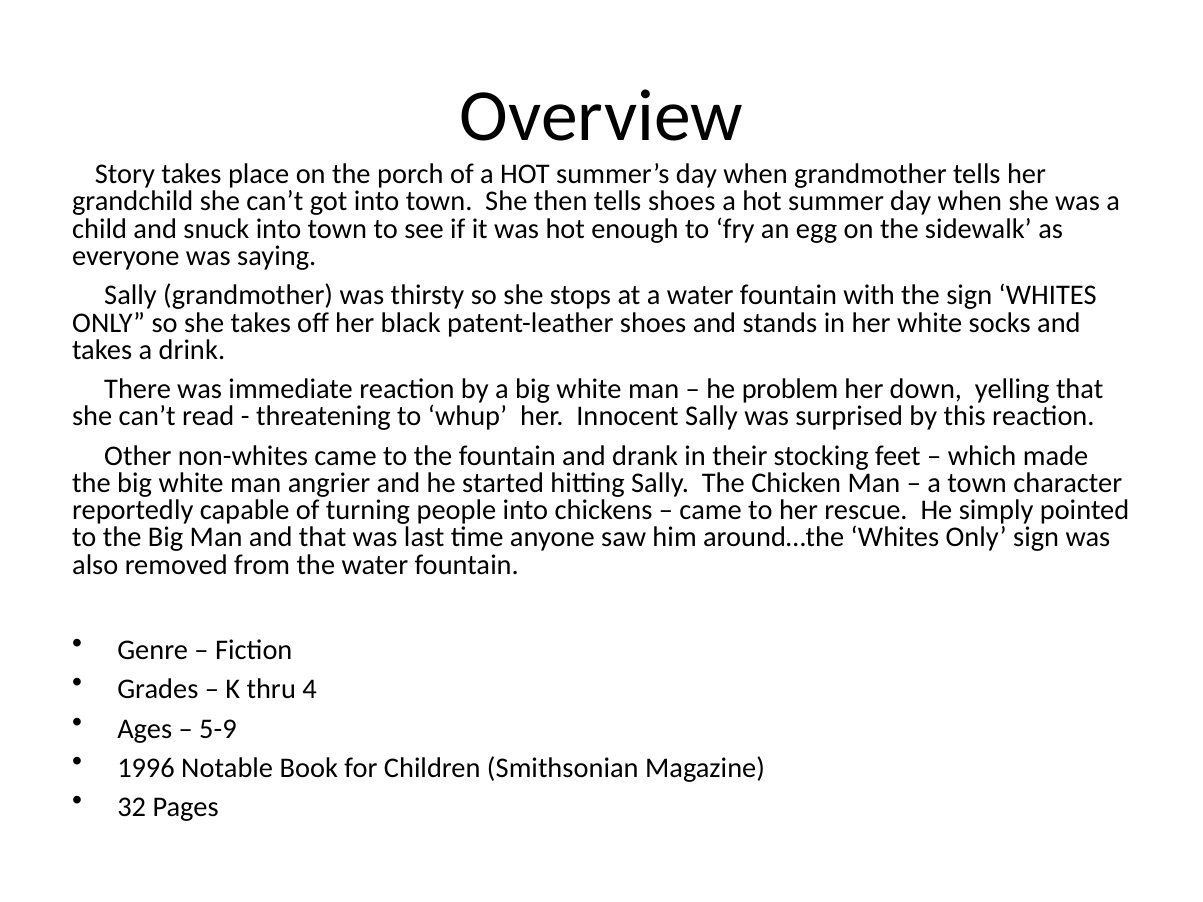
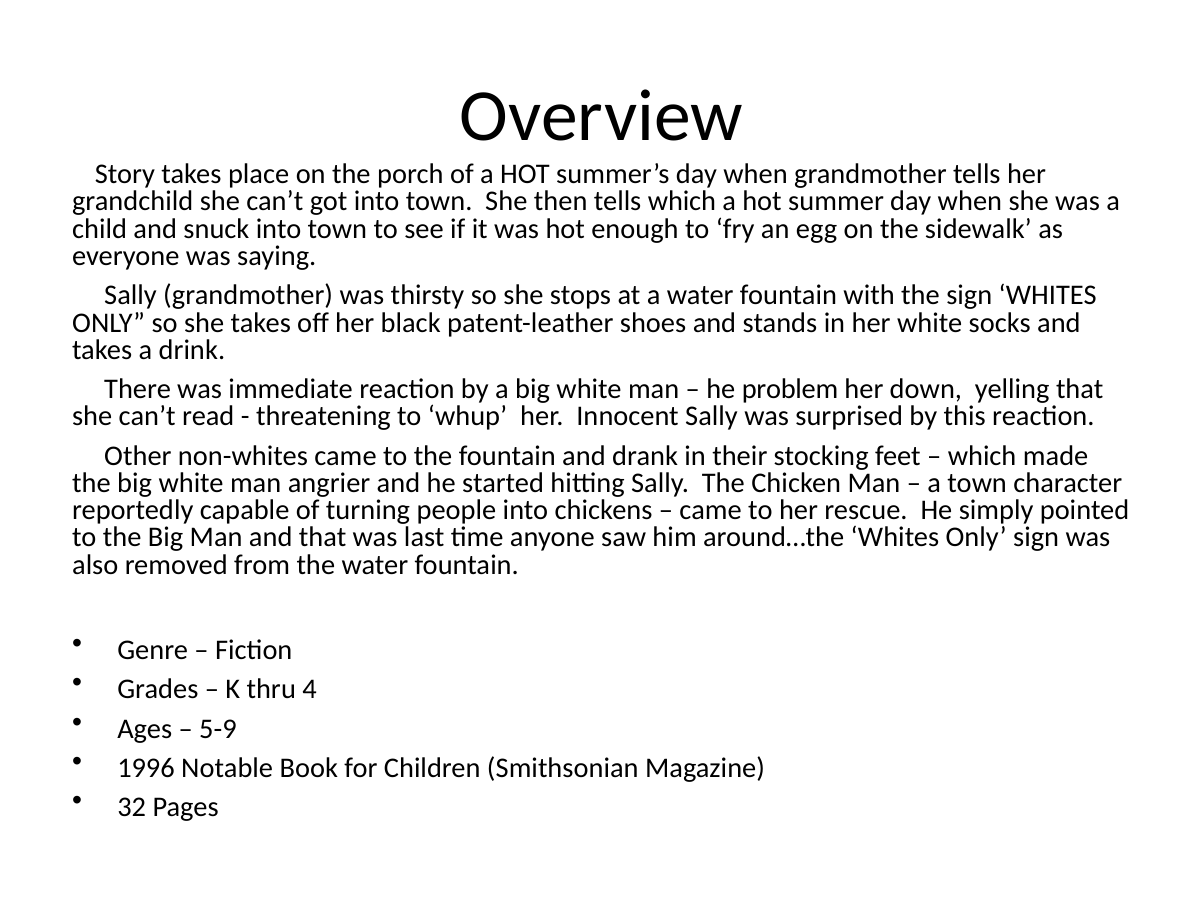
tells shoes: shoes -> which (682, 202)
